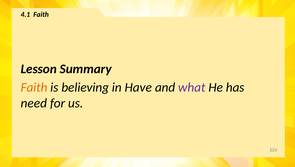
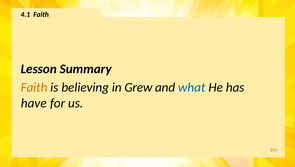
Have: Have -> Grew (138, 87)
what colour: purple -> blue (192, 87)
need: need -> have (34, 103)
